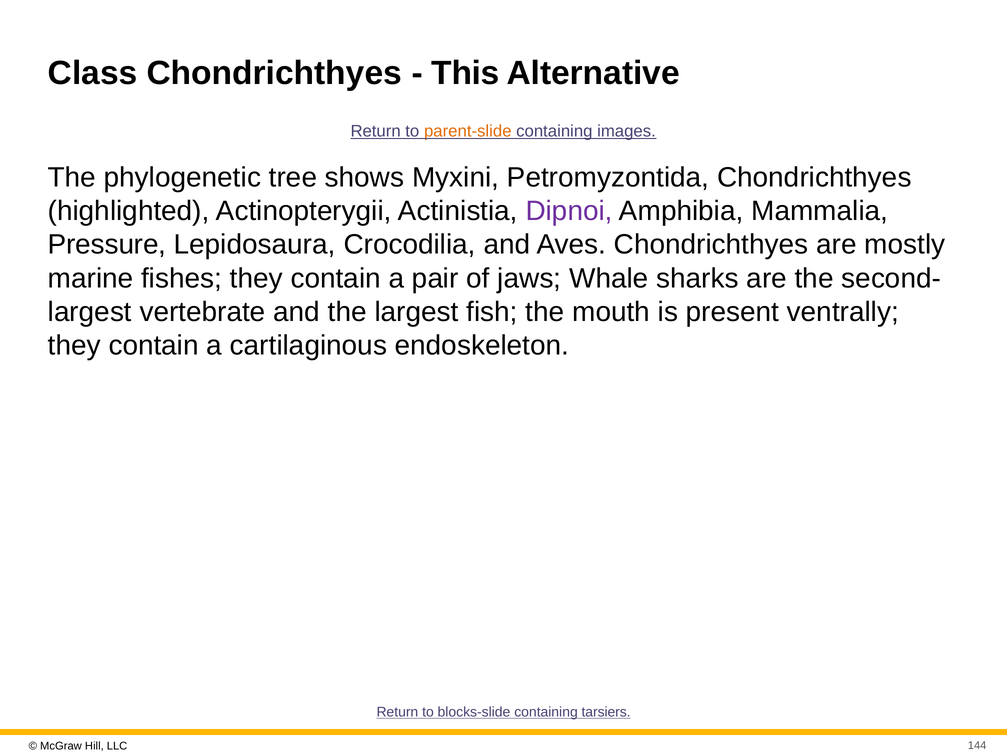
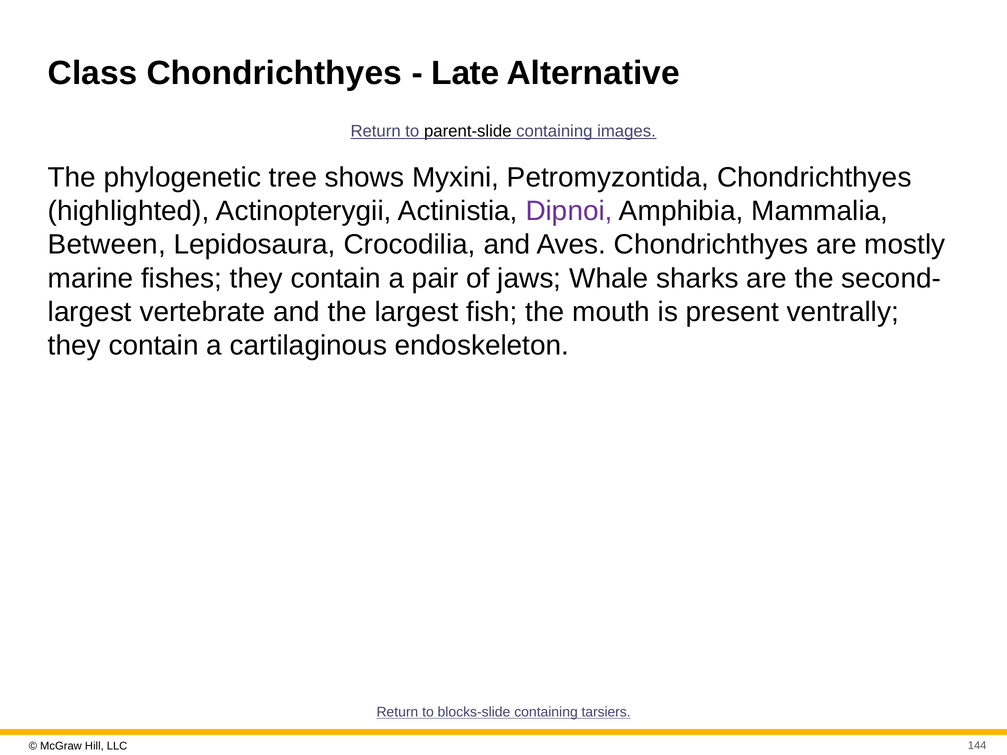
This: This -> Late (465, 73)
parent-slide colour: orange -> black (468, 131)
Pressure: Pressure -> Between (107, 245)
